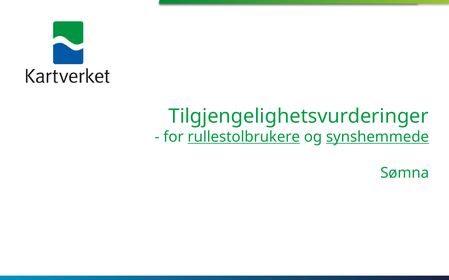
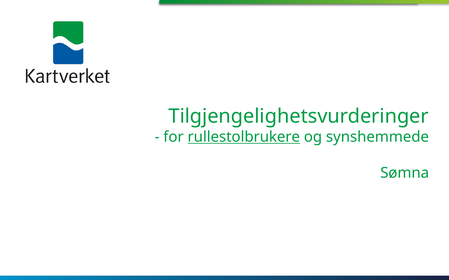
synshemmede underline: present -> none (377, 137)
